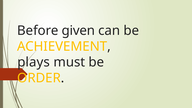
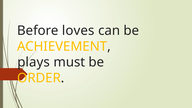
given: given -> loves (78, 31)
